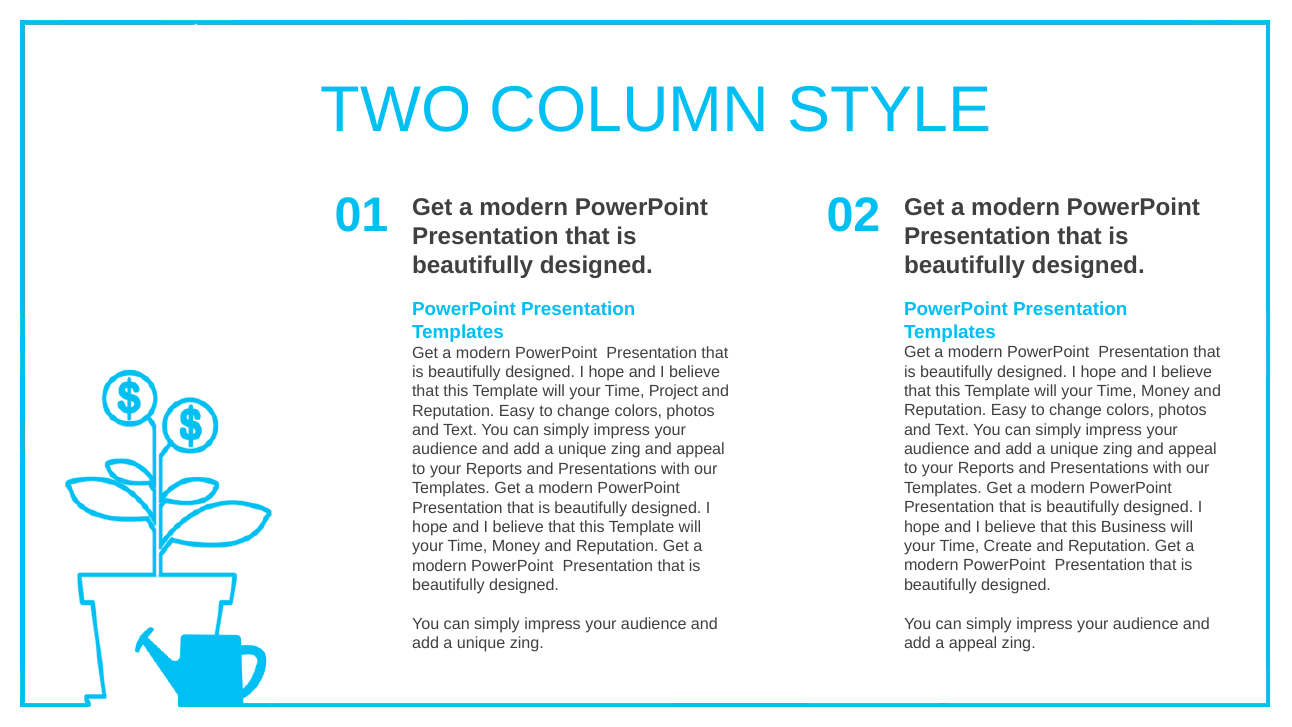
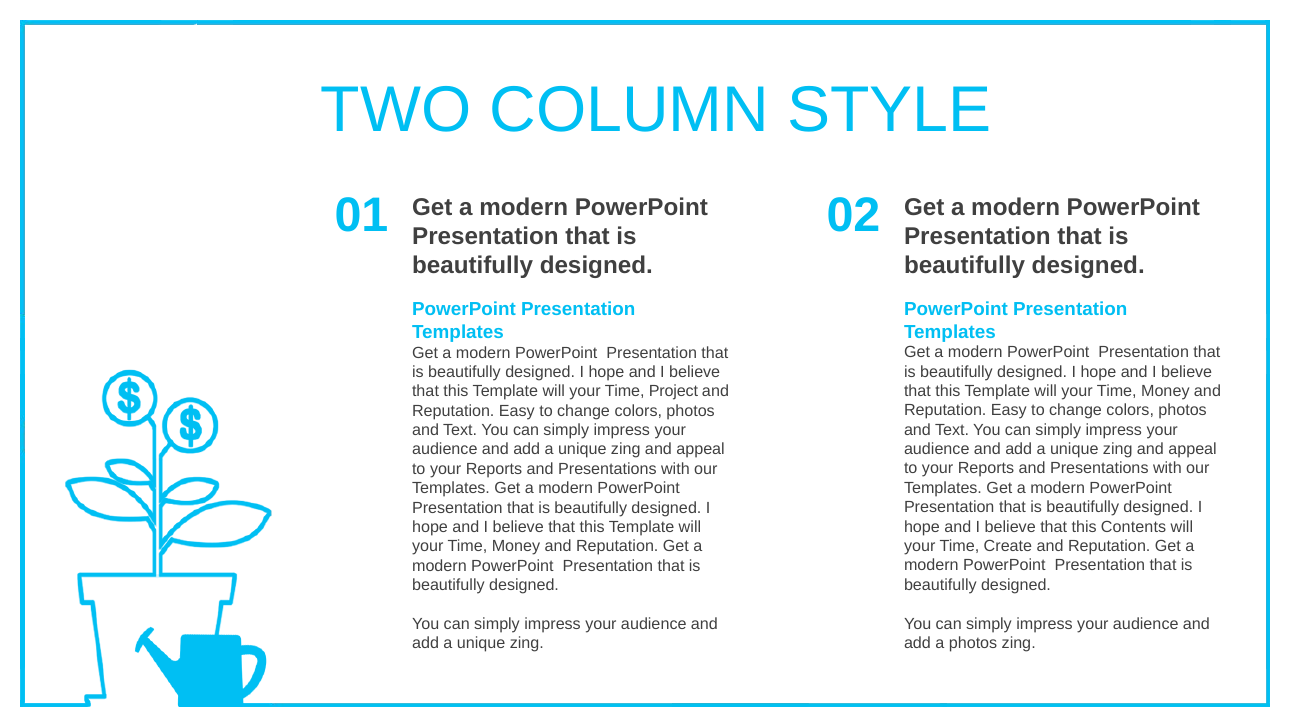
Business: Business -> Contents (1134, 527)
a appeal: appeal -> photos (973, 643)
